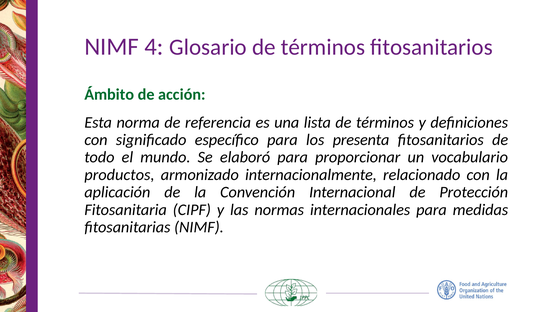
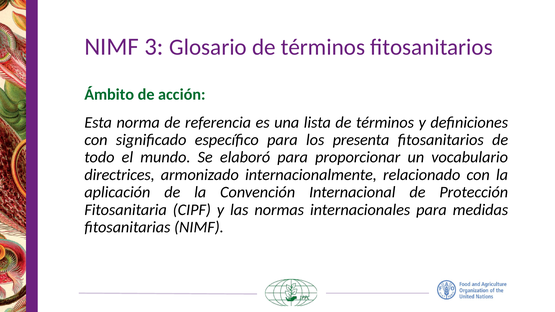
4: 4 -> 3 (154, 47)
productos: productos -> directrices (120, 175)
